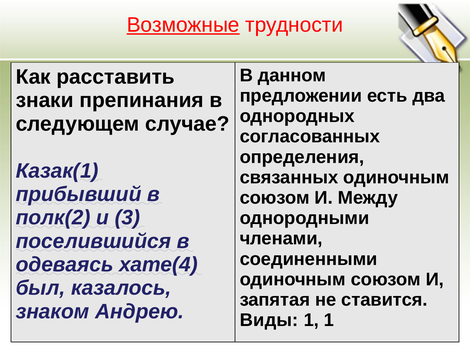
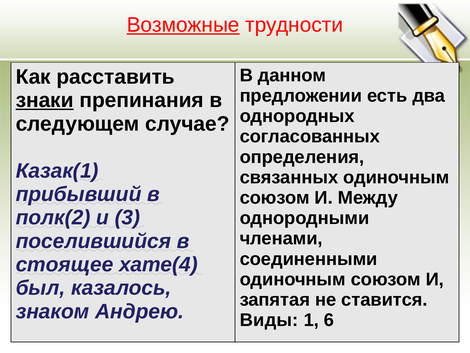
знаки underline: none -> present (45, 100)
одеваясь: одеваясь -> стоящее (65, 264)
1 1: 1 -> 6 (329, 320)
